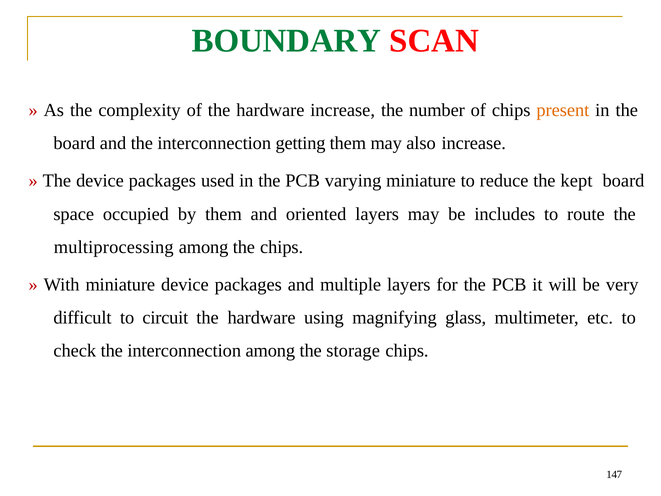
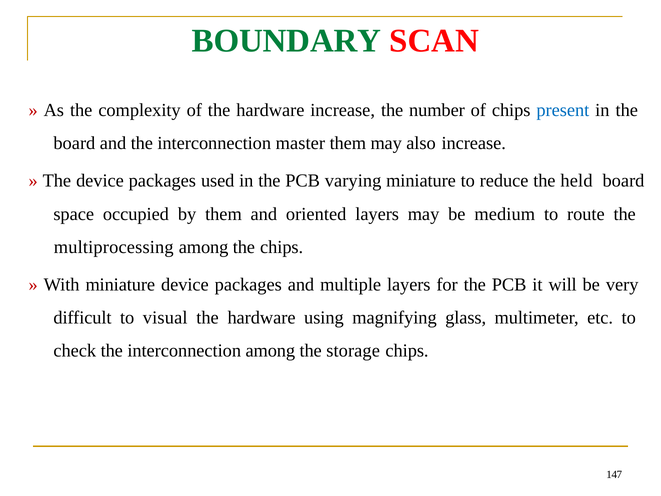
present colour: orange -> blue (563, 110)
getting: getting -> master (300, 143)
kept: kept -> held (576, 181)
includes: includes -> medium (505, 214)
circuit: circuit -> visual (165, 317)
